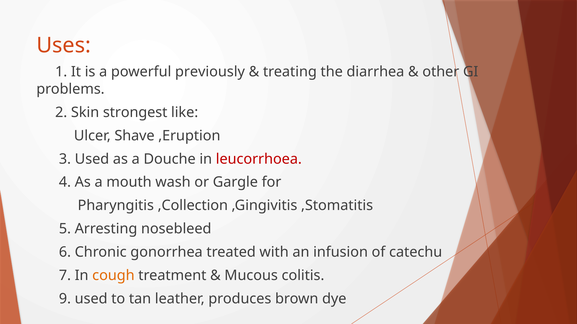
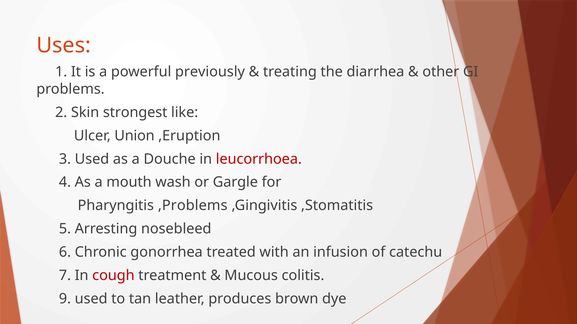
Shave: Shave -> Union (135, 136)
,Collection: ,Collection -> ,Problems (193, 206)
cough colour: orange -> red (113, 276)
